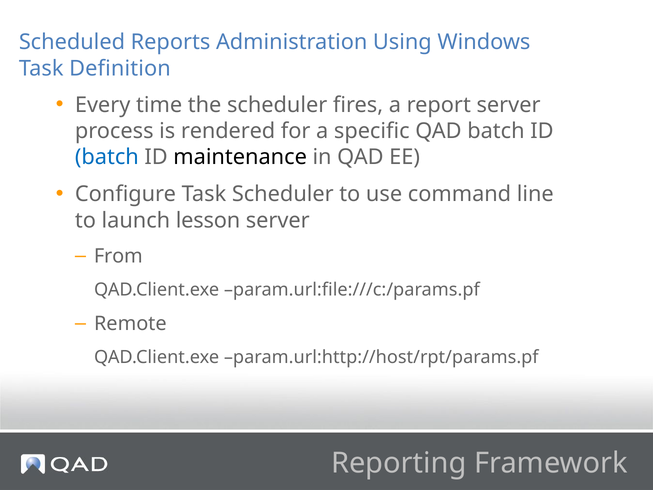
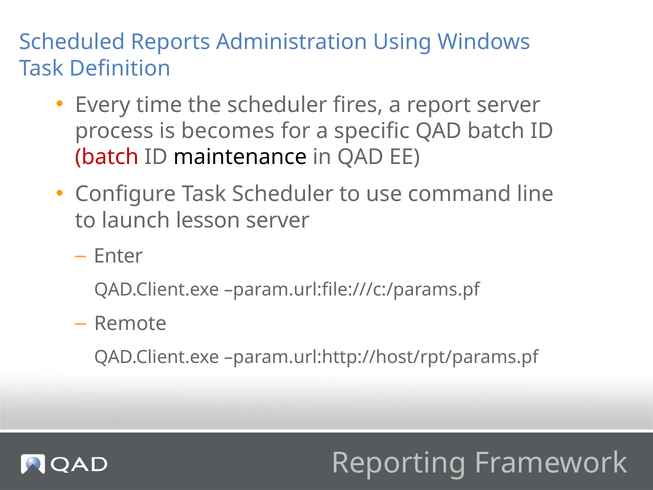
rendered: rendered -> becomes (228, 131)
batch colour: blue -> red (107, 157)
From: From -> Enter (118, 256)
